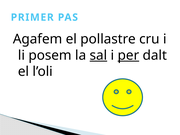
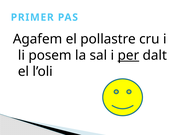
sal underline: present -> none (98, 55)
